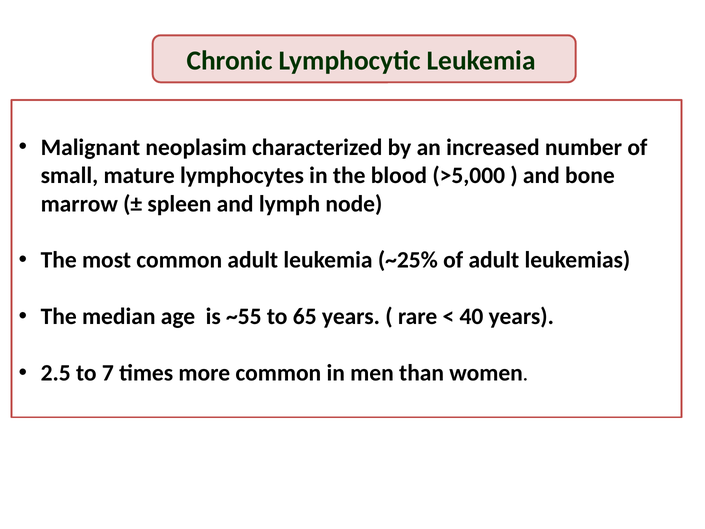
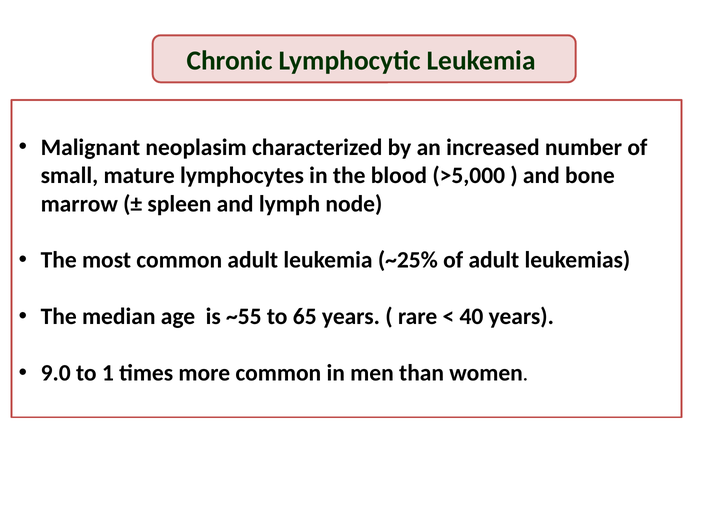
2.5: 2.5 -> 9.0 (56, 373)
7: 7 -> 1 (108, 373)
